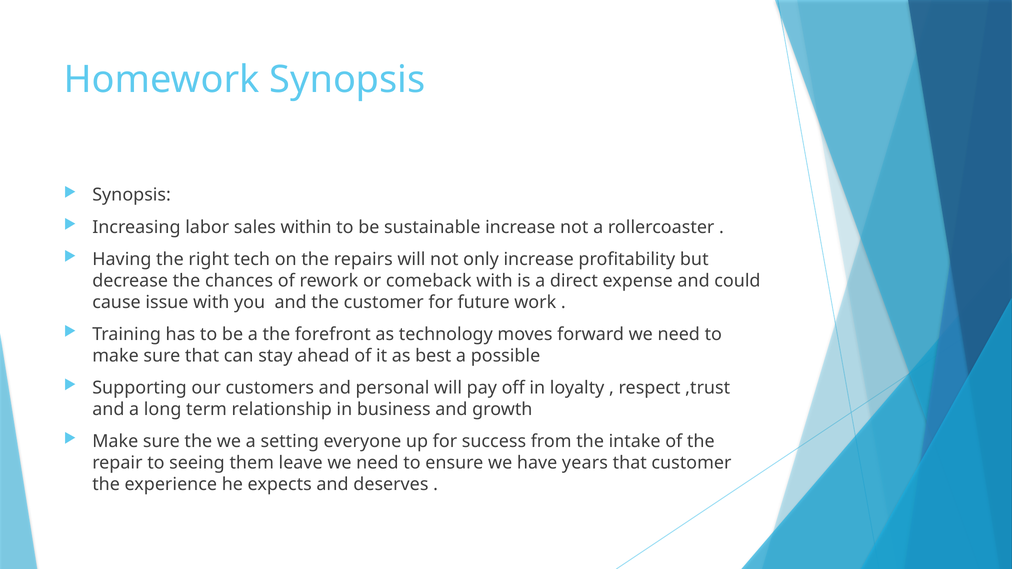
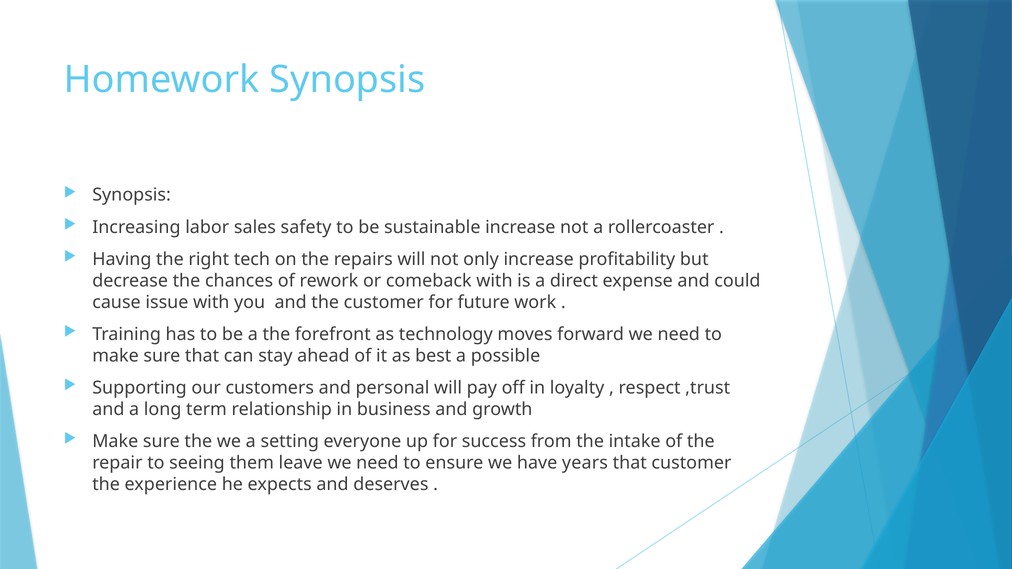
within: within -> safety (306, 227)
